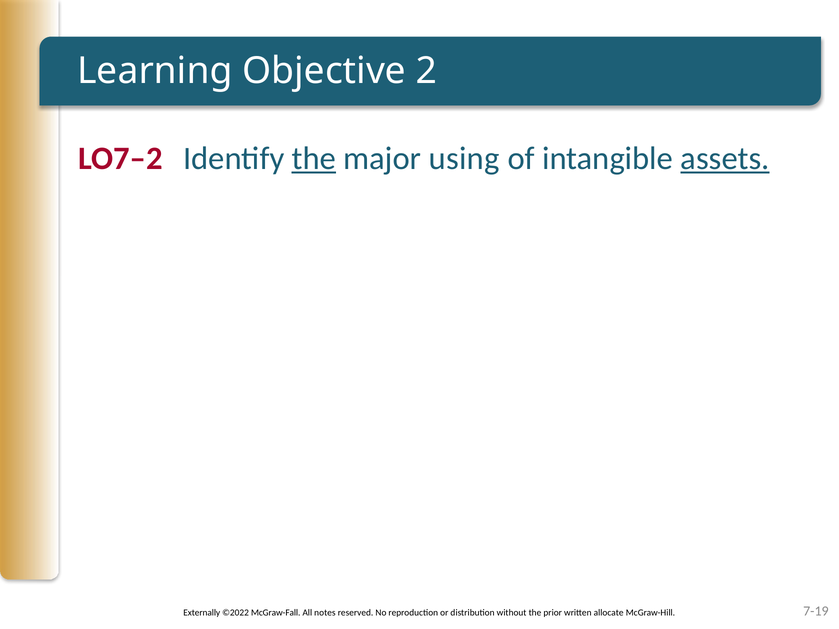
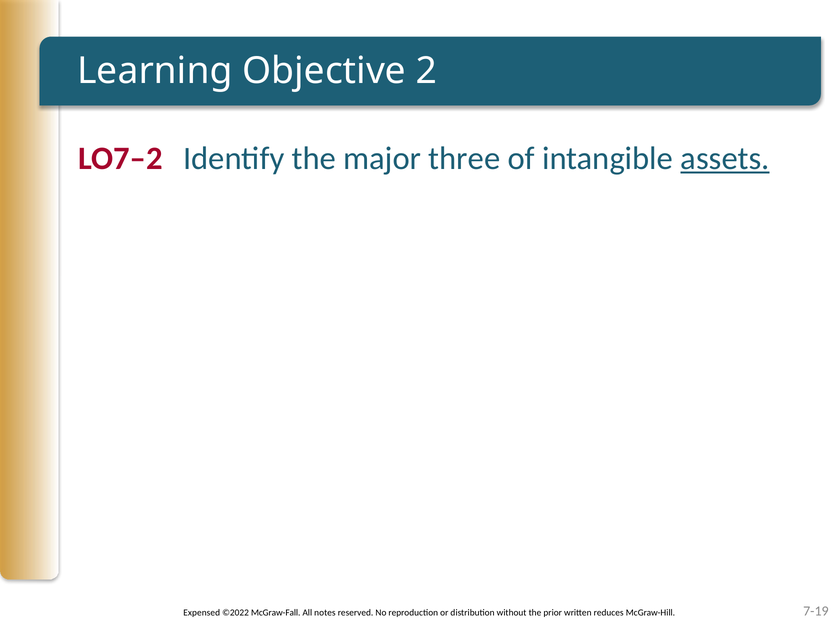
the underline: present -> none (314, 158)
using: using -> three (464, 158)
Externally: Externally -> Expensed (202, 613)
allocate: allocate -> reduces (609, 613)
